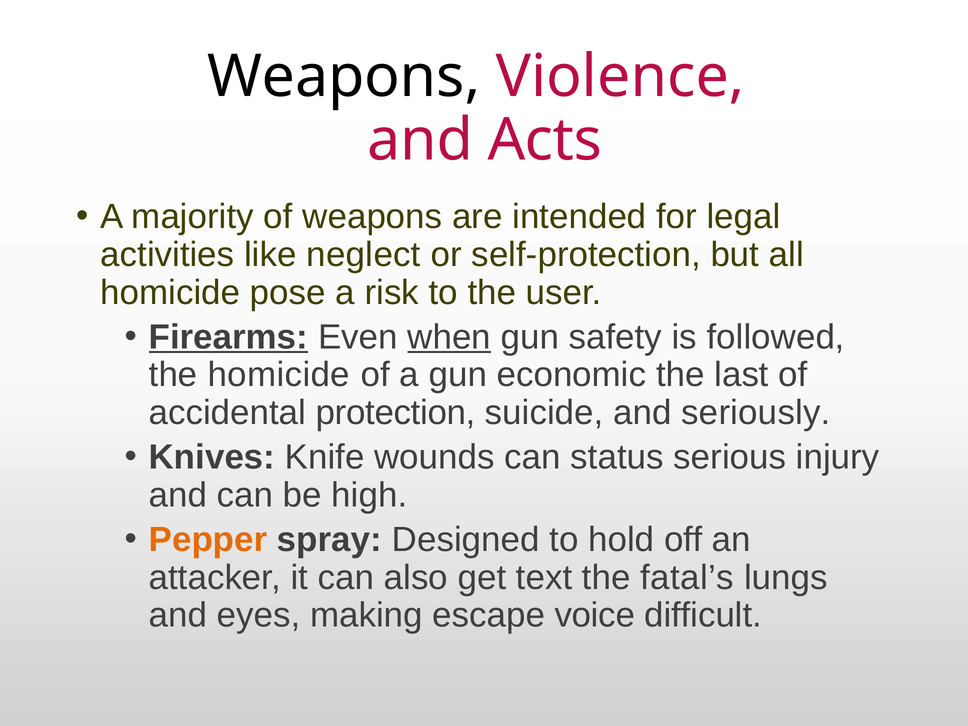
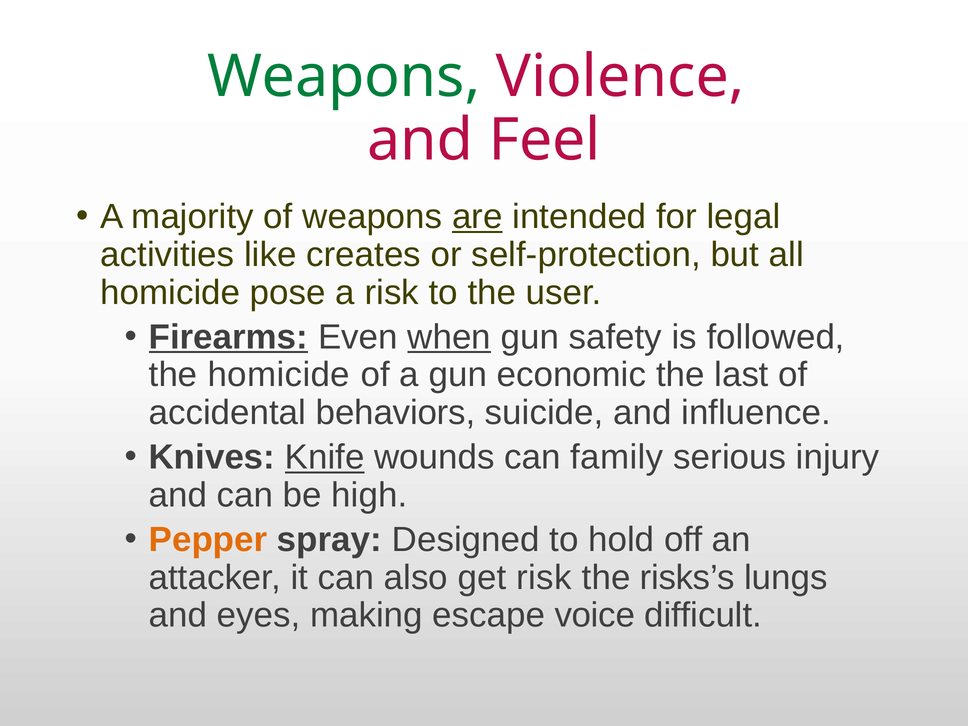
Weapons colour: black -> green (344, 76)
Acts: Acts -> Feel (545, 140)
are underline: none -> present (477, 217)
neglect: neglect -> creates (364, 255)
protection: protection -> behaviors (396, 413)
seriously: seriously -> influence (756, 413)
Knife underline: none -> present (325, 457)
status: status -> family (617, 457)
get text: text -> risk (544, 578)
fatal’s: fatal’s -> risks’s (687, 578)
